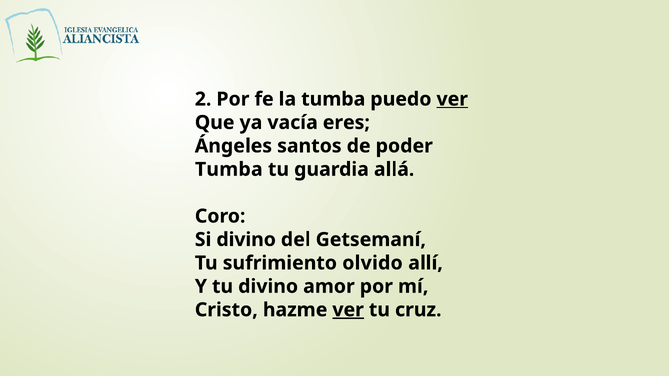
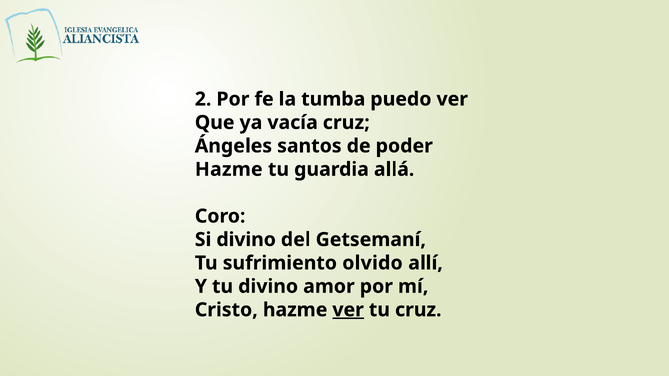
ver underline: present -> none (452, 99)
vacía eres: eres -> cruz (346, 123)
Tumba: Tumba -> Hazme (229, 170)
